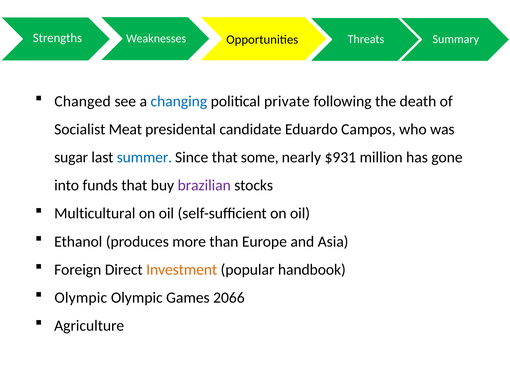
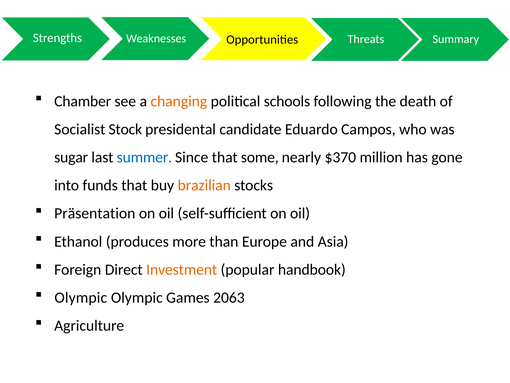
Changed: Changed -> Chamber (83, 101)
changing colour: blue -> orange (179, 101)
private: private -> schools (287, 101)
Meat: Meat -> Stock (125, 129)
$931: $931 -> $370 (340, 157)
brazilian colour: purple -> orange (204, 185)
Multicultural: Multicultural -> Präsentation (95, 213)
2066: 2066 -> 2063 (229, 297)
